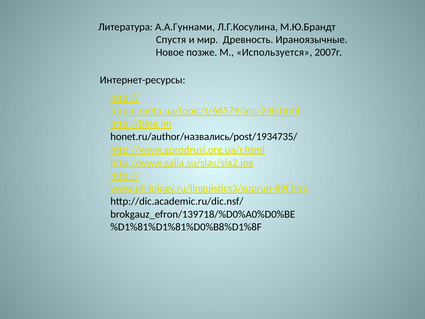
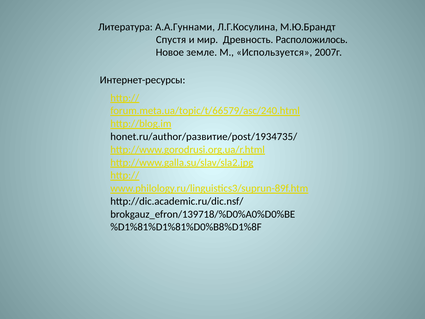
Ираноязычные: Ираноязычные -> Расположилось (312, 40)
позже: позже -> земле (202, 52)
honet.ru/author/назвались/post/1934735/: honet.ru/author/назвались/post/1934735/ -> honet.ru/author/развитие/post/1934735/ (204, 137)
